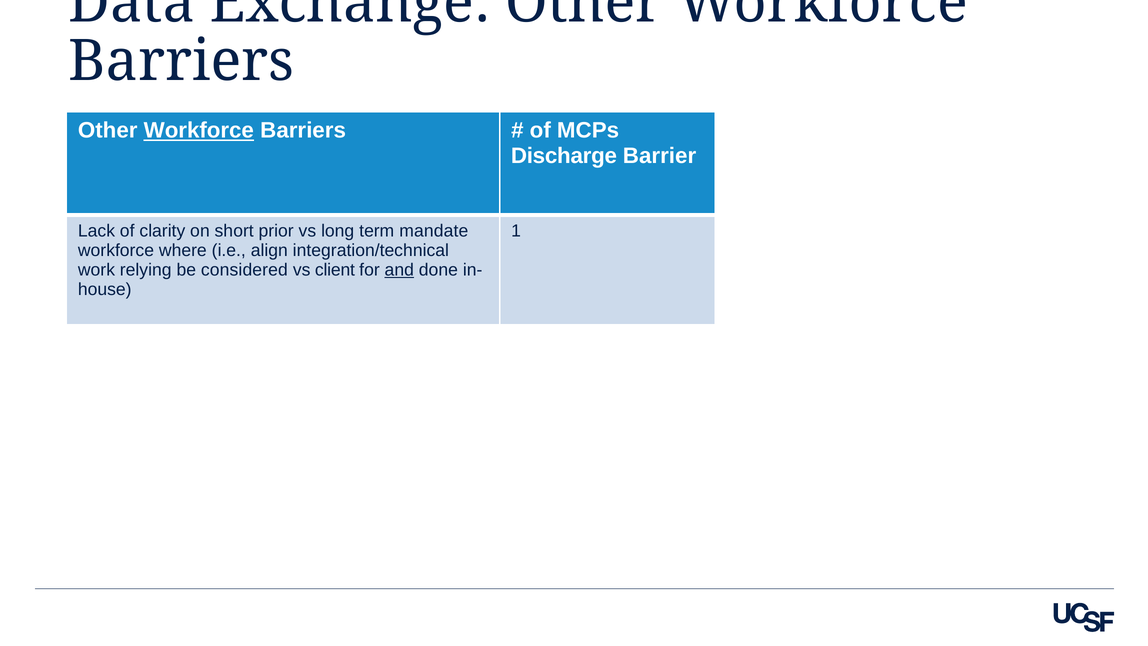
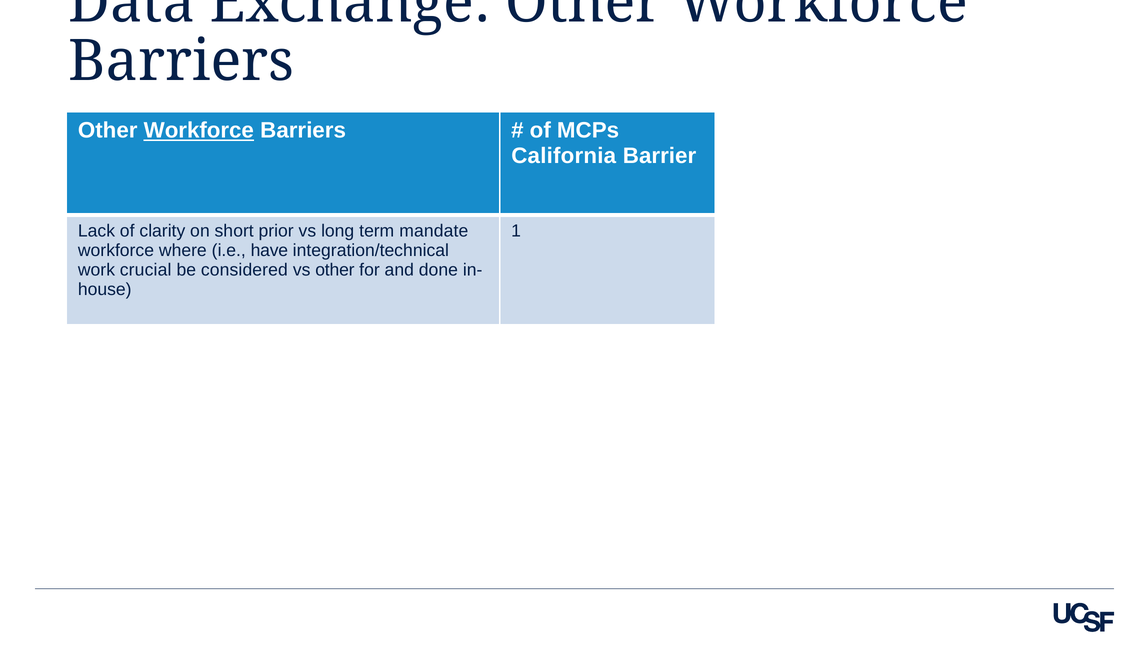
Discharge: Discharge -> California (564, 156)
align: align -> have (269, 250)
relying: relying -> crucial (146, 270)
vs client: client -> other (335, 270)
and underline: present -> none (399, 270)
